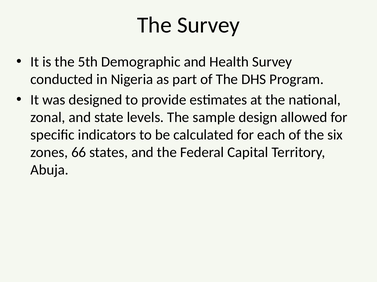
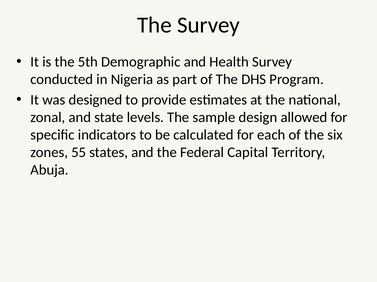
66: 66 -> 55 (79, 153)
